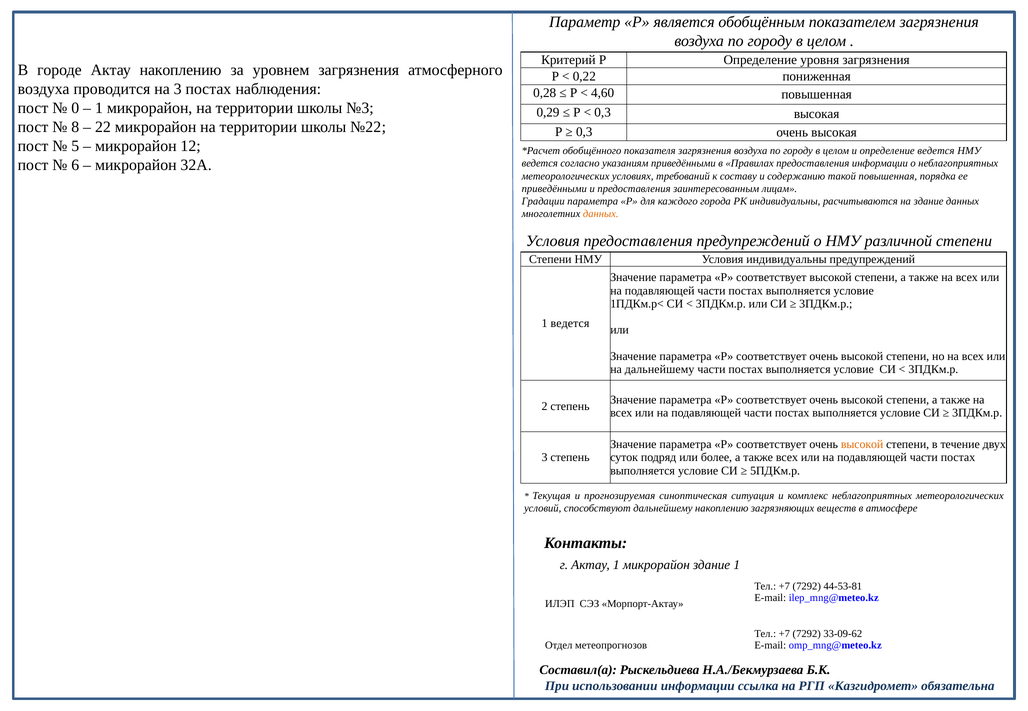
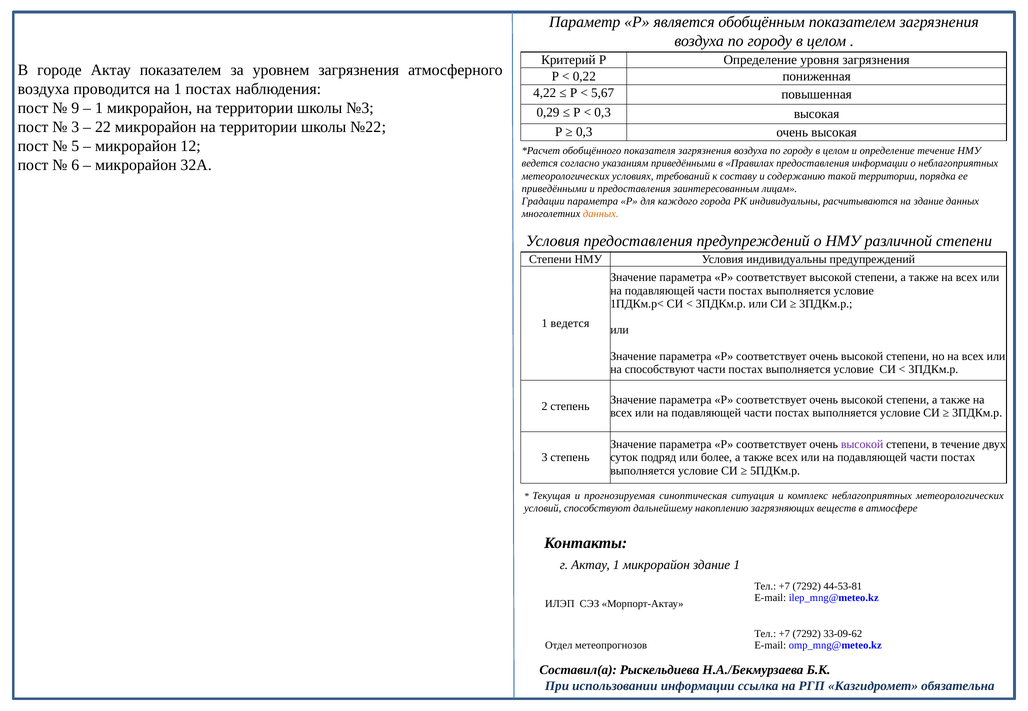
Актау накоплению: накоплению -> показателем (181, 70)
на 3: 3 -> 1 (178, 89)
0,28: 0,28 -> 4,22 (545, 93)
4,60: 4,60 -> 5,67 (603, 93)
0: 0 -> 9 (75, 108)
8: 8 -> 3 (75, 127)
определение ведется: ведется -> течение (936, 151)
такой повышенная: повышенная -> территории (888, 176)
на дальнейшему: дальнейшему -> способствуют (660, 370)
высокой colour: orange -> purple (862, 445)
